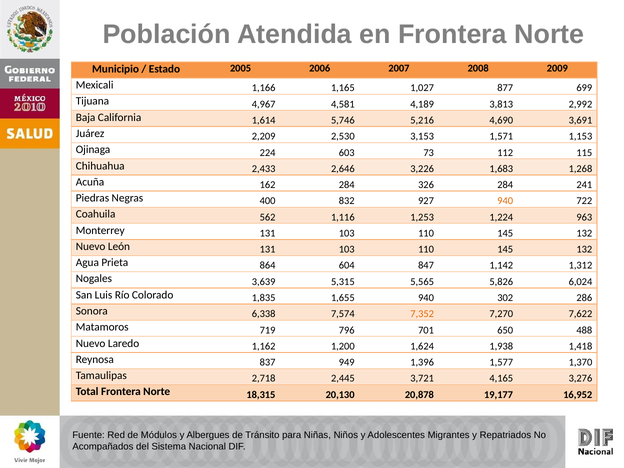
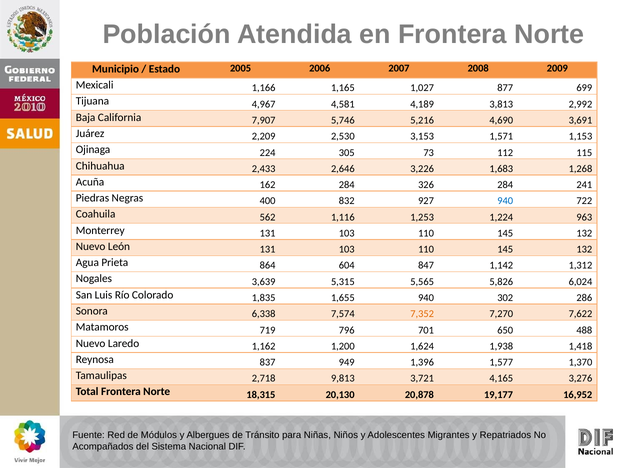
1,614: 1,614 -> 7,907 (264, 120)
603: 603 -> 305 (347, 153)
940 colour: orange -> blue (505, 201)
2,445: 2,445 -> 9,813 (343, 379)
